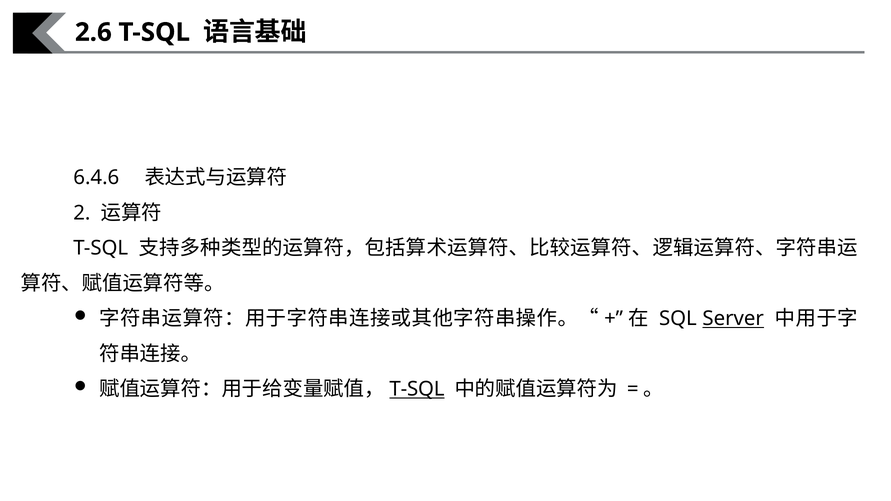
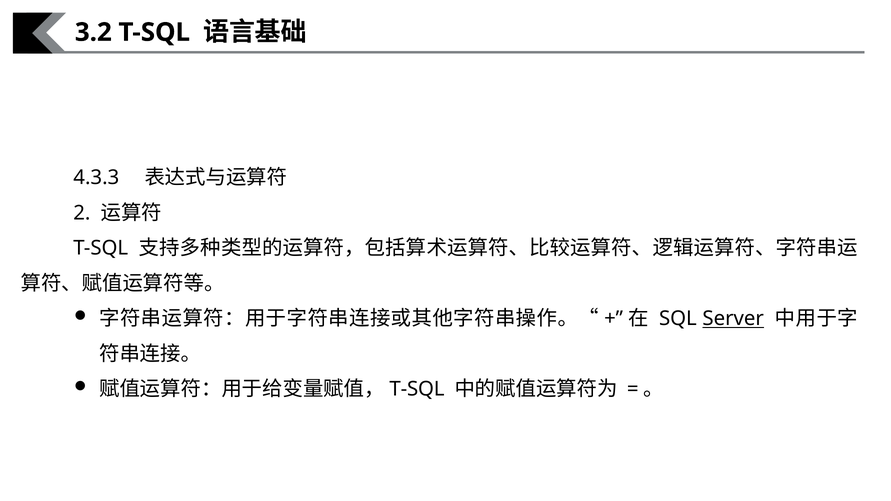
2.6: 2.6 -> 3.2 (93, 32)
6.4.6: 6.4.6 -> 4.3.3 (96, 178)
T-SQL underline: present -> none (417, 389)
